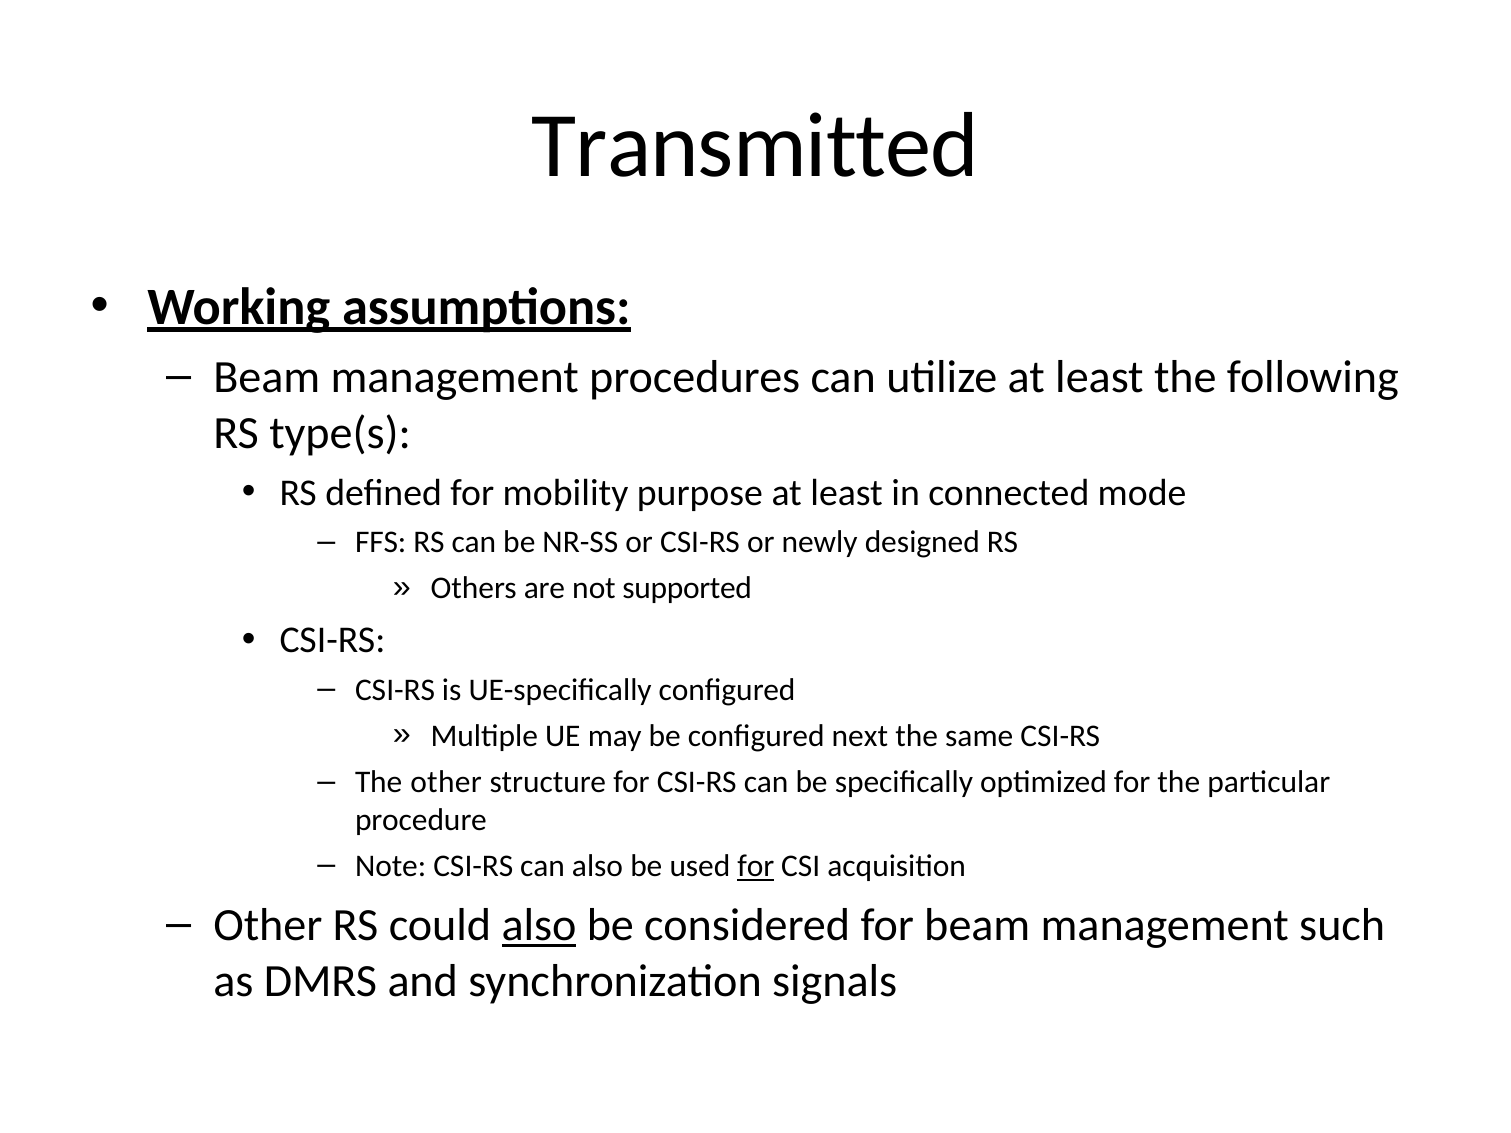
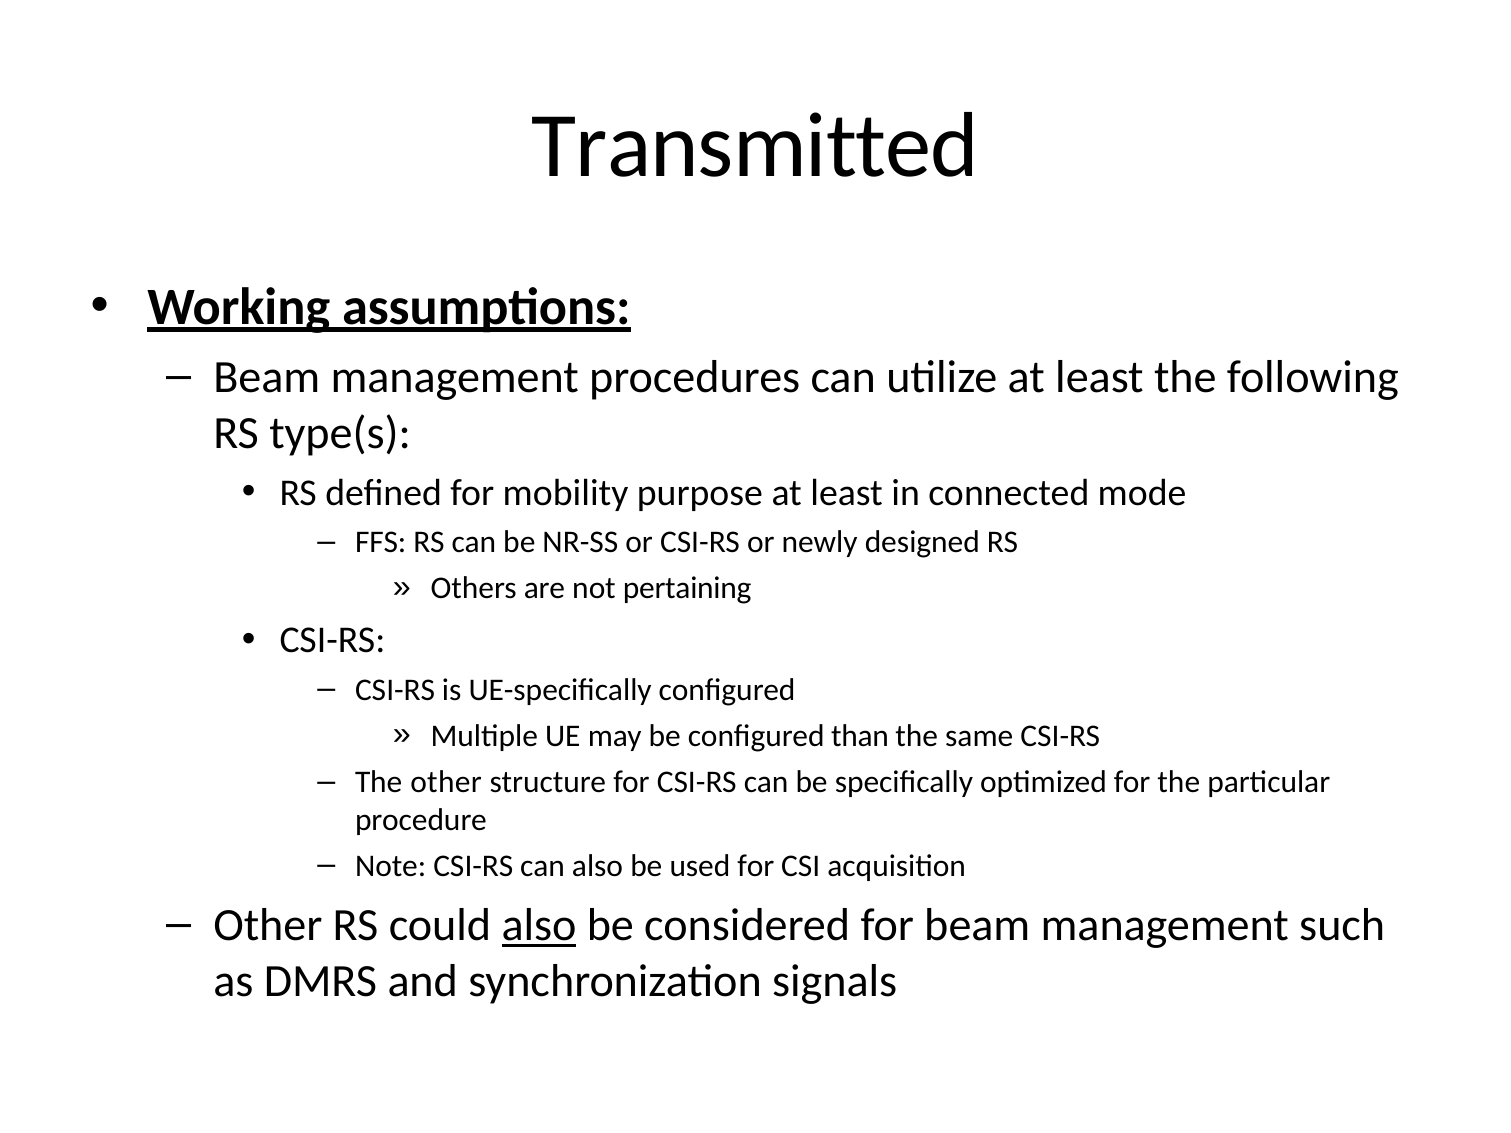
supported: supported -> pertaining (687, 588)
next: next -> than (860, 736)
for underline: present -> none (756, 866)
